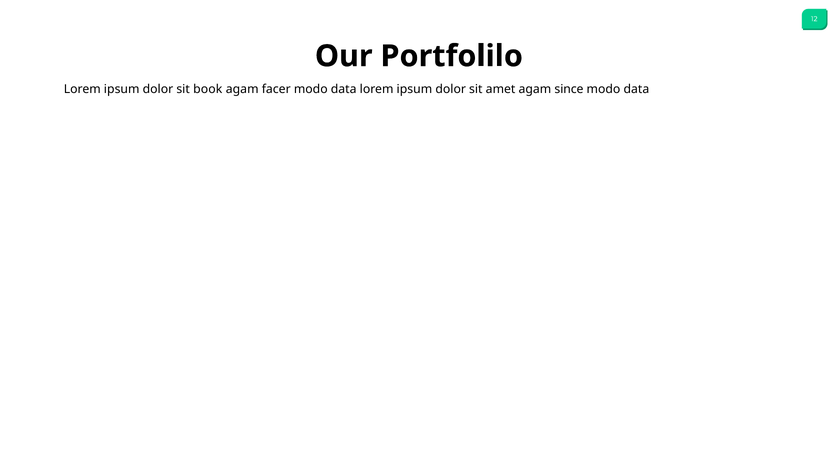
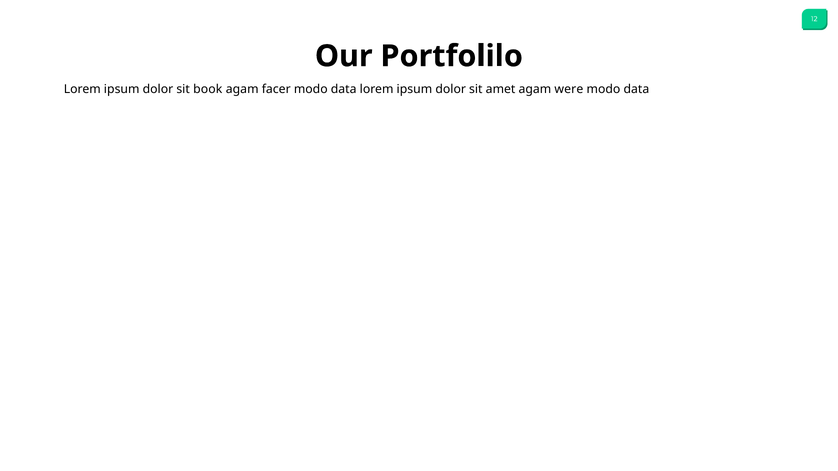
since: since -> were (569, 89)
